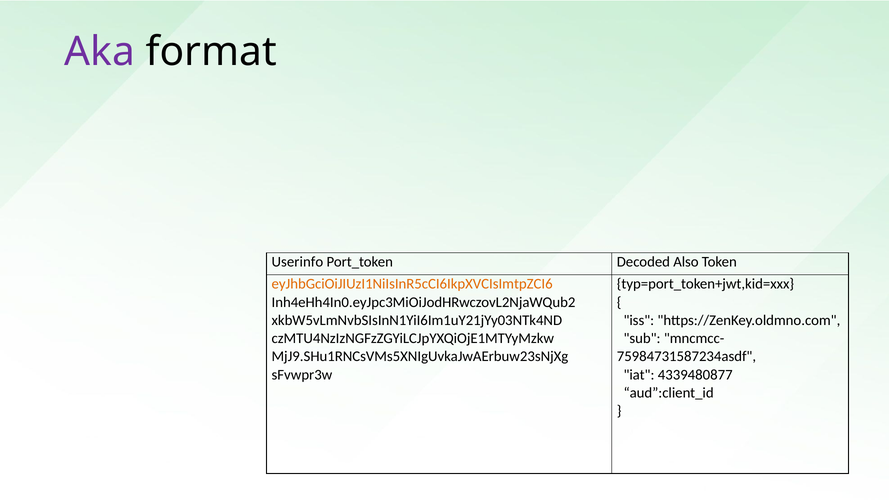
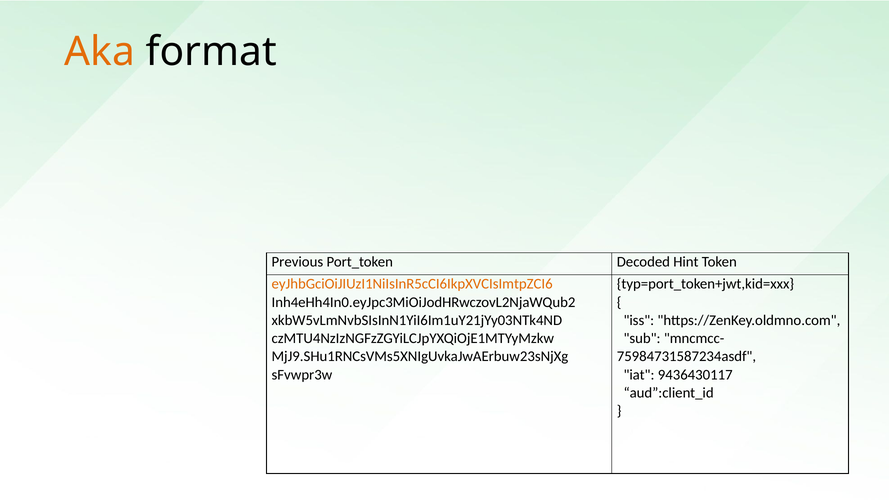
Aka colour: purple -> orange (100, 52)
Userinfo: Userinfo -> Previous (297, 262)
Also: Also -> Hint (686, 262)
4339480877: 4339480877 -> 9436430117 (695, 375)
